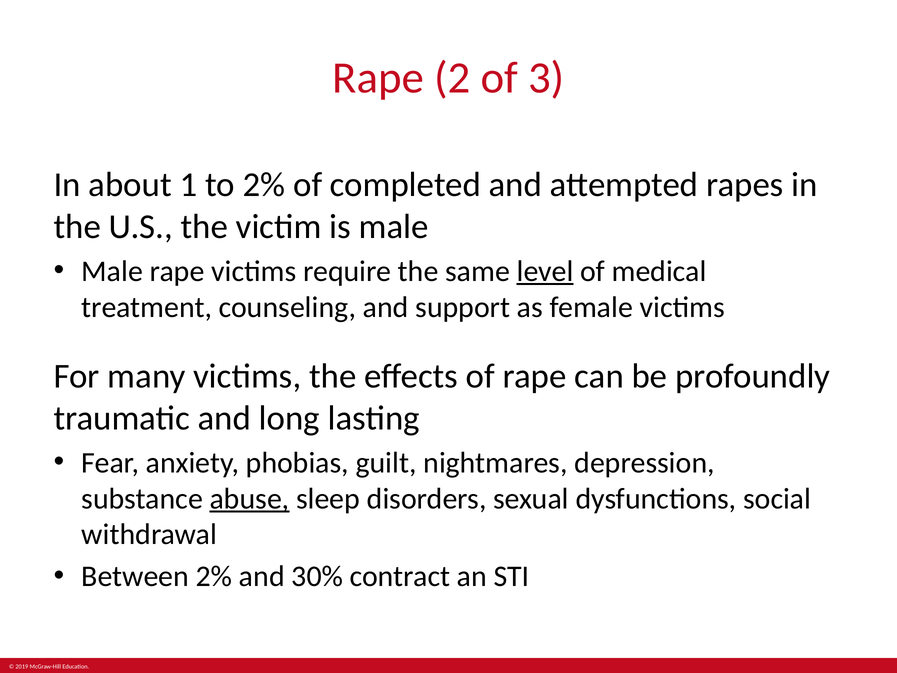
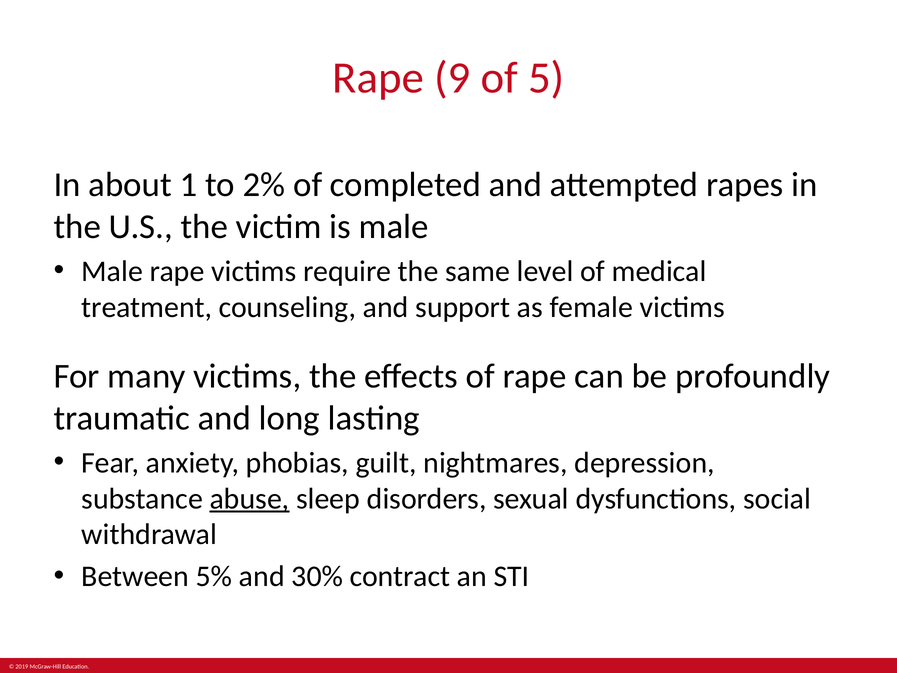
2: 2 -> 9 (452, 78)
3: 3 -> 5 (546, 78)
level underline: present -> none (545, 271)
Between 2%: 2% -> 5% (214, 576)
